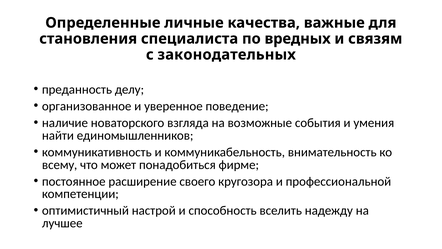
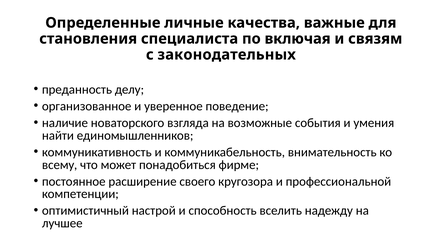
вредных: вредных -> включая (298, 39)
